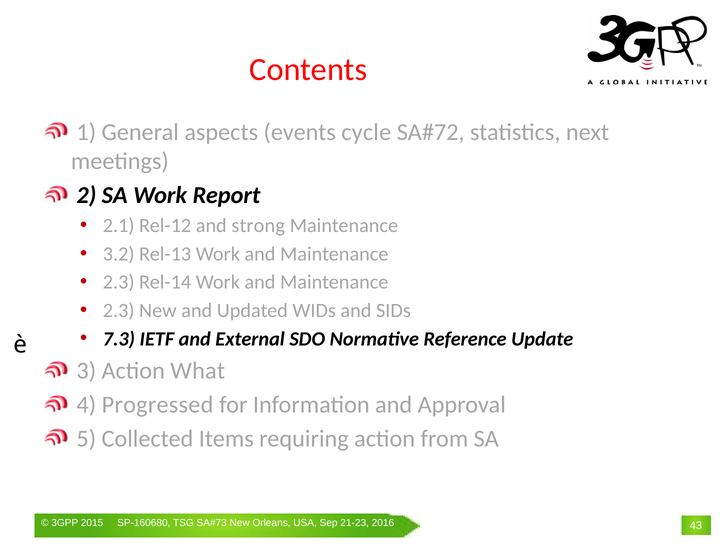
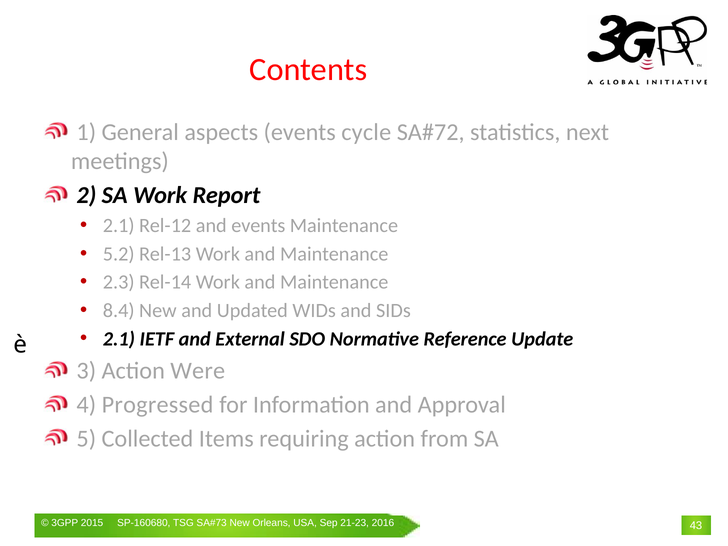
and strong: strong -> events (258, 226)
3.2: 3.2 -> 5.2 (119, 254)
2.3: 2.3 -> 8.4 (119, 311)
7.3: 7.3 -> 2.1 (119, 339)
What: What -> Were (198, 371)
